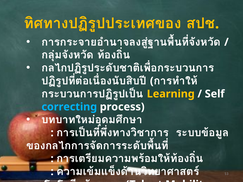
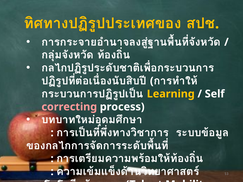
correcting colour: light blue -> pink (69, 107)
